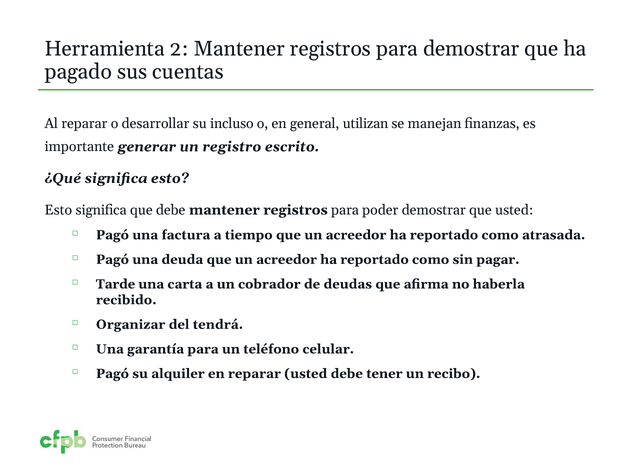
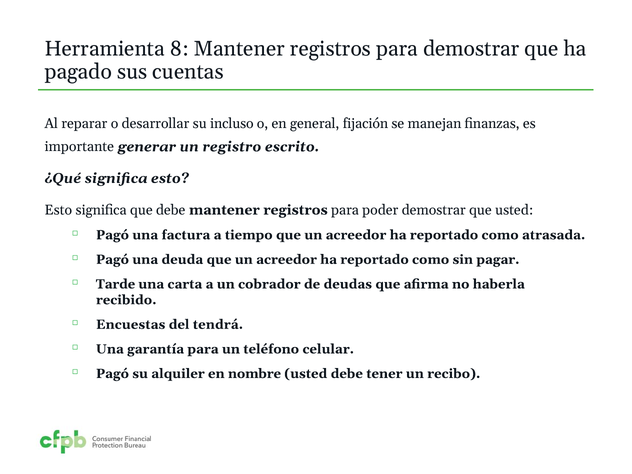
2: 2 -> 8 (179, 49)
utilizan: utilizan -> fijación (365, 124)
Organizar: Organizar -> Encuestas (131, 324)
en reparar: reparar -> nombre (254, 374)
